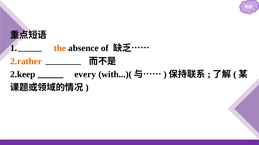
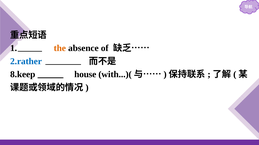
2.rather colour: orange -> blue (26, 62)
2.keep: 2.keep -> 8.keep (23, 75)
every: every -> house (85, 75)
